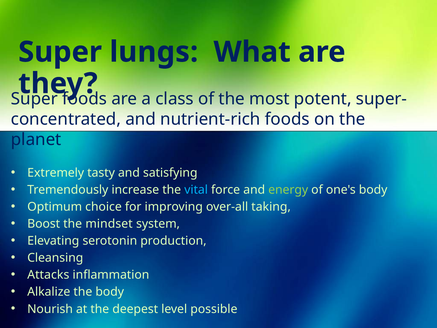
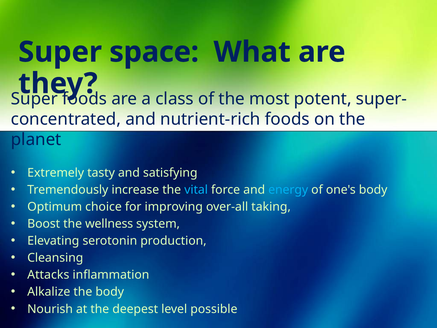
lungs: lungs -> space (154, 52)
energy colour: light green -> light blue (288, 190)
mindset: mindset -> wellness (109, 224)
